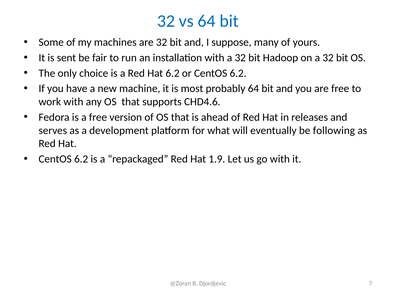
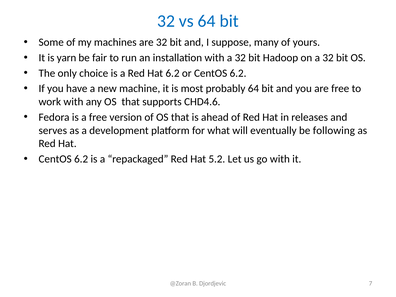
sent: sent -> yarn (66, 58)
1.9: 1.9 -> 5.2 (217, 159)
